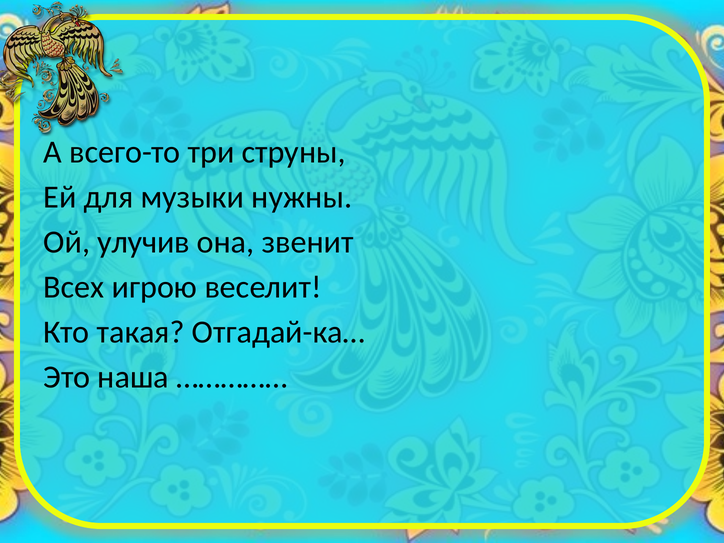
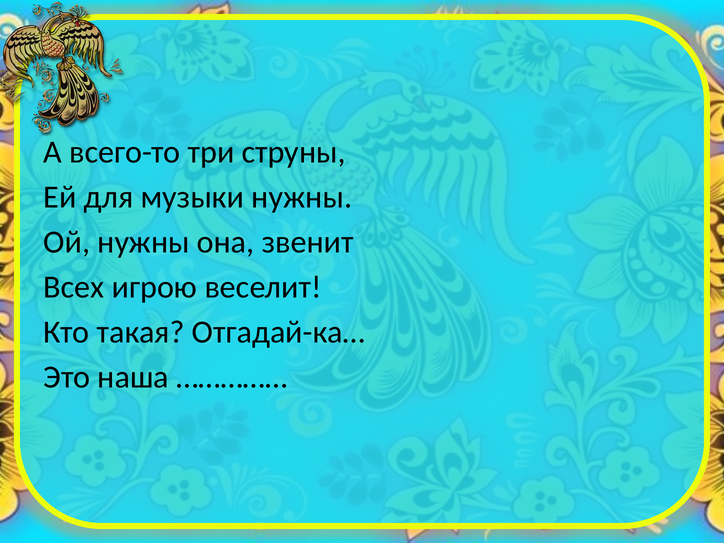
Ой улучив: улучив -> нужны (143, 242)
